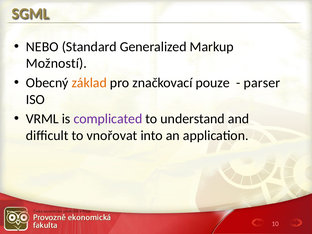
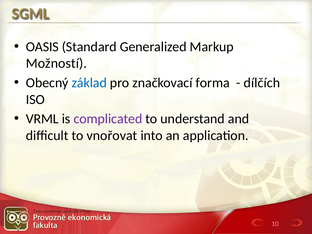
NEBO: NEBO -> OASIS (42, 47)
základ colour: orange -> blue (89, 83)
pouze: pouze -> forma (213, 83)
parser: parser -> dílčích (262, 83)
